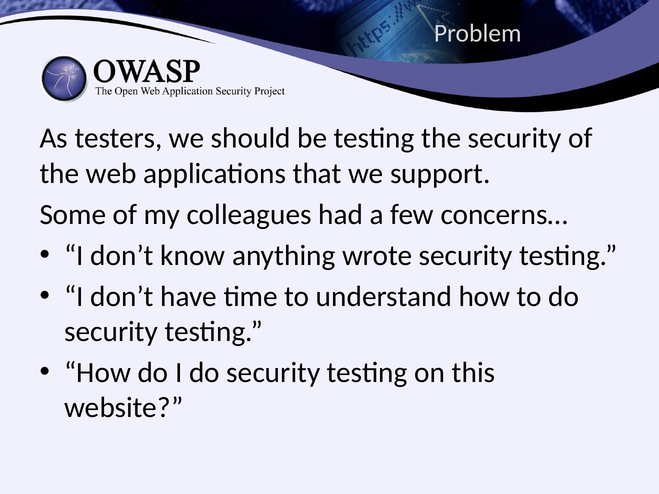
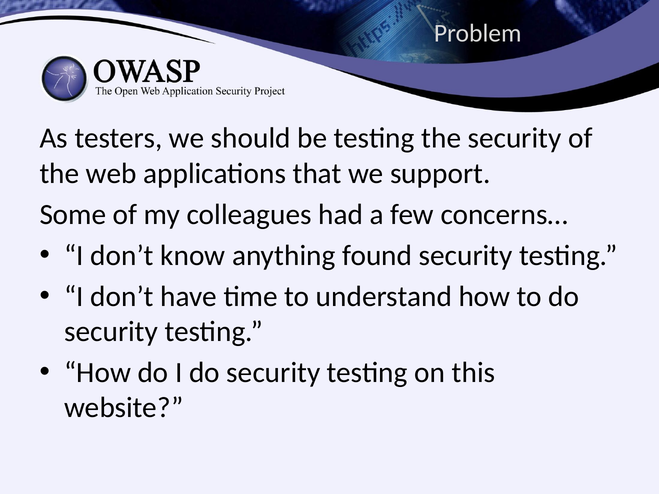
wrote: wrote -> found (377, 256)
